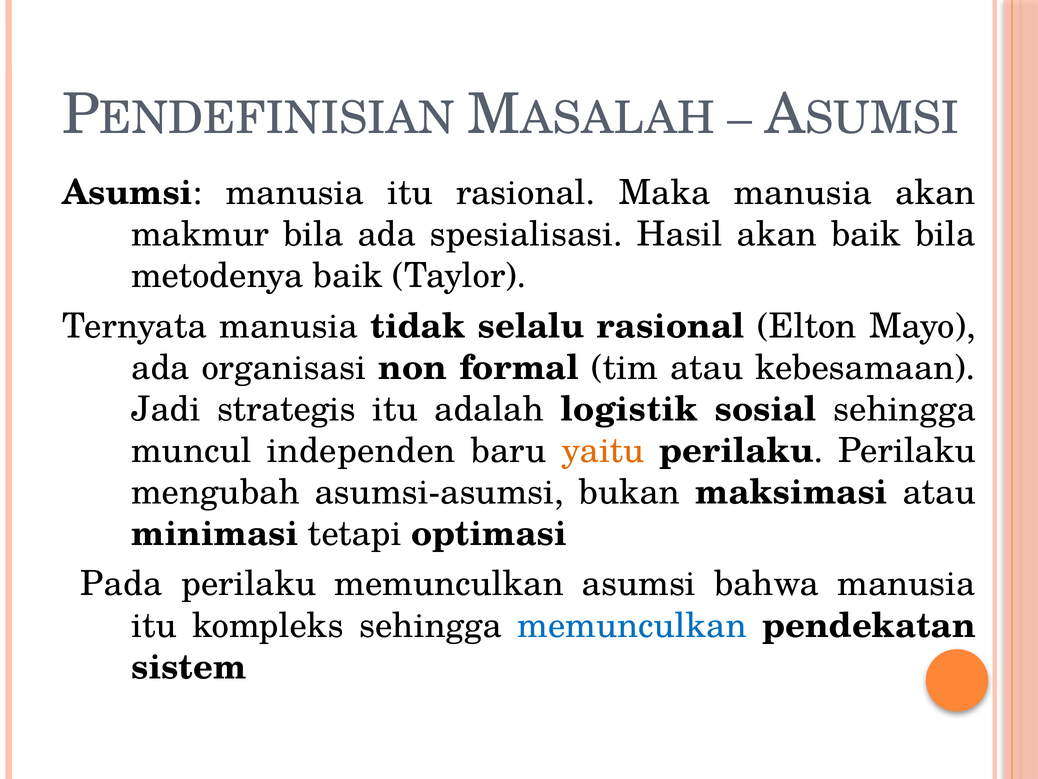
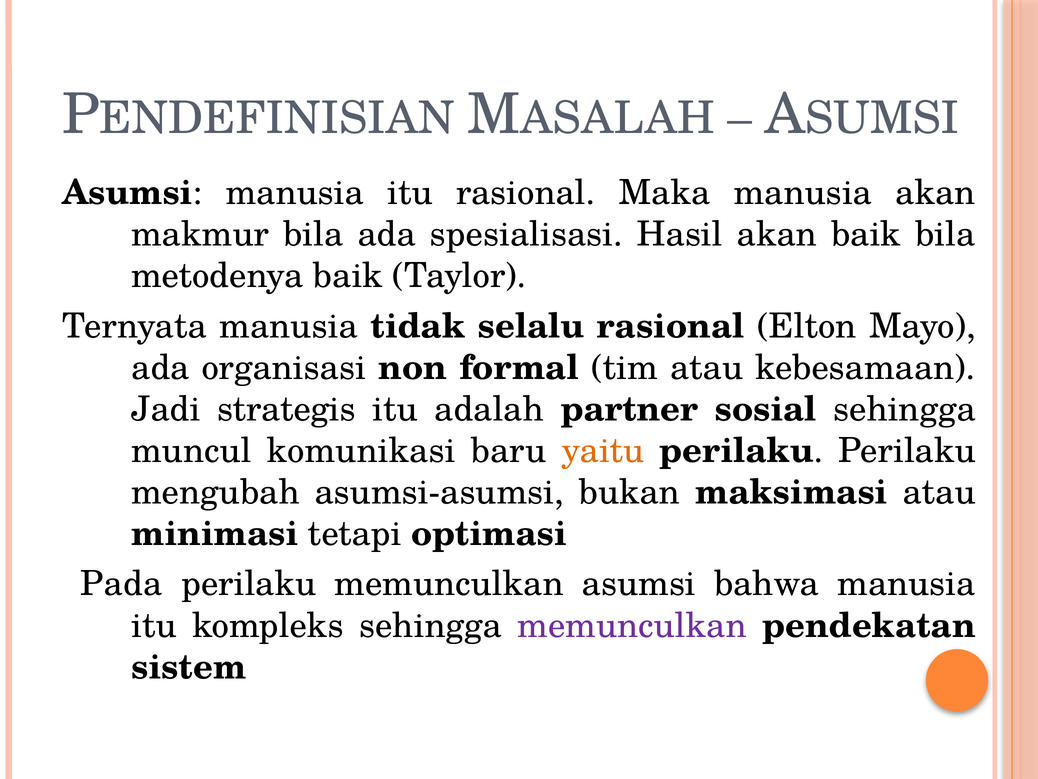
logistik: logistik -> partner (629, 409)
independen: independen -> komunikasi (361, 450)
memunculkan colour: blue -> purple (632, 625)
